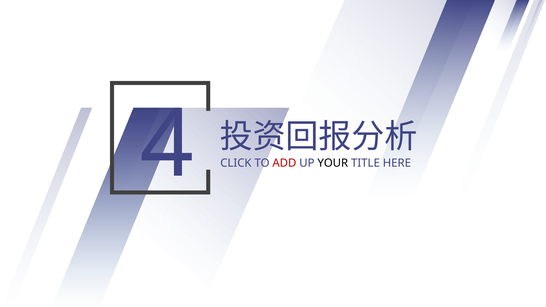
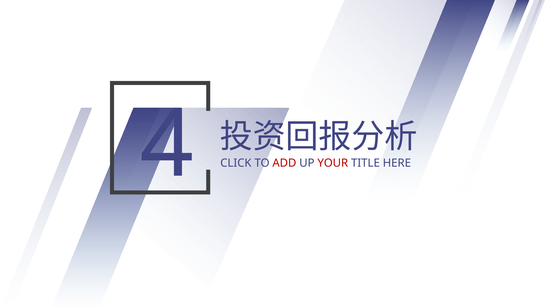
YOUR colour: black -> red (333, 163)
